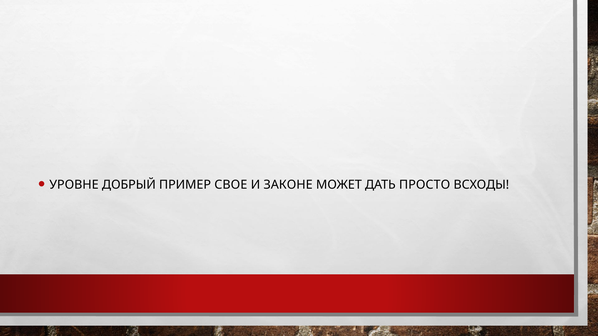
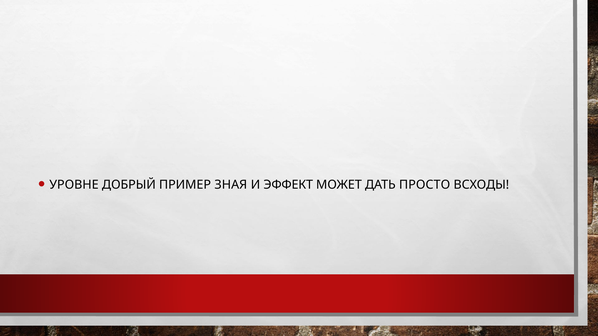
СВОЕ: СВОЕ -> ЗНАЯ (231, 185)
ЗАКОНЕ: ЗАКОНЕ -> ЭФФЕКТ (288, 185)
